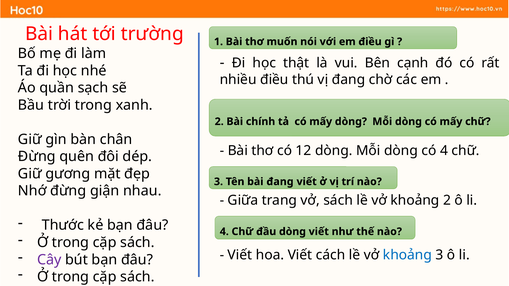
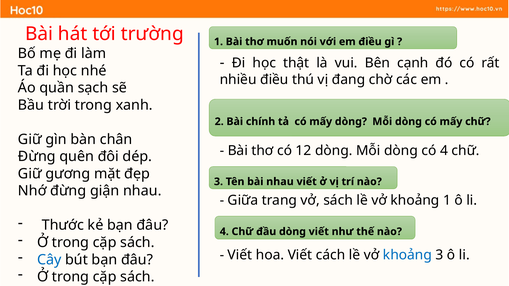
bài đang: đang -> nhau (280, 182)
khoảng 2: 2 -> 1 (447, 200)
Cây colour: purple -> blue (49, 260)
